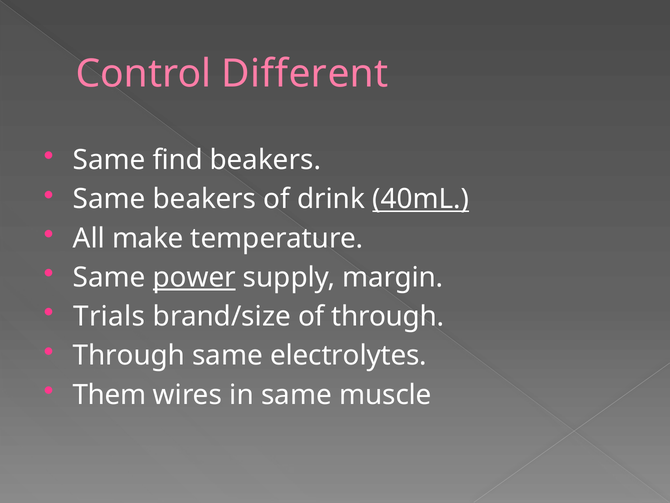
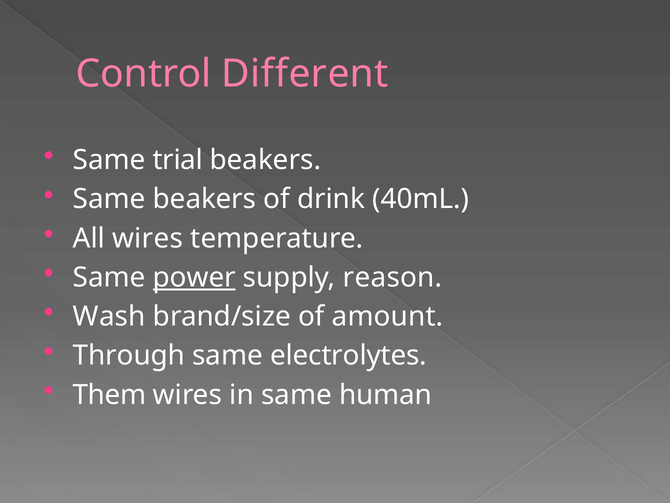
find: find -> trial (178, 160)
40mL underline: present -> none (421, 199)
All make: make -> wires (148, 238)
margin: margin -> reason (393, 277)
Trials: Trials -> Wash (109, 316)
of through: through -> amount (387, 316)
muscle: muscle -> human (385, 395)
